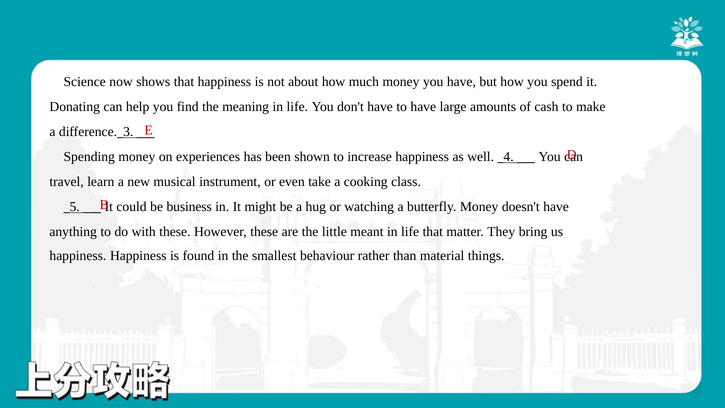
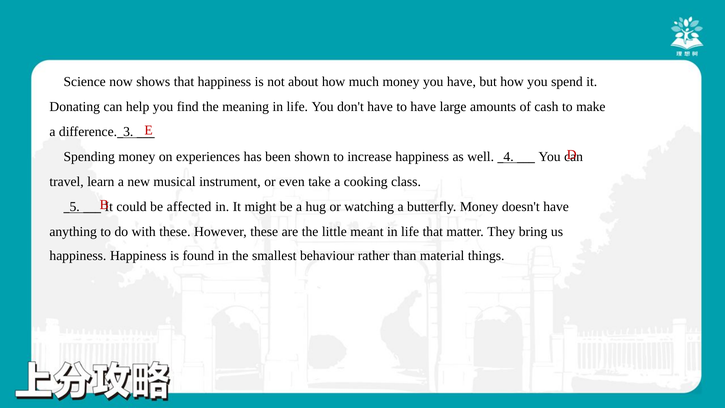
business: business -> affected (189, 207)
